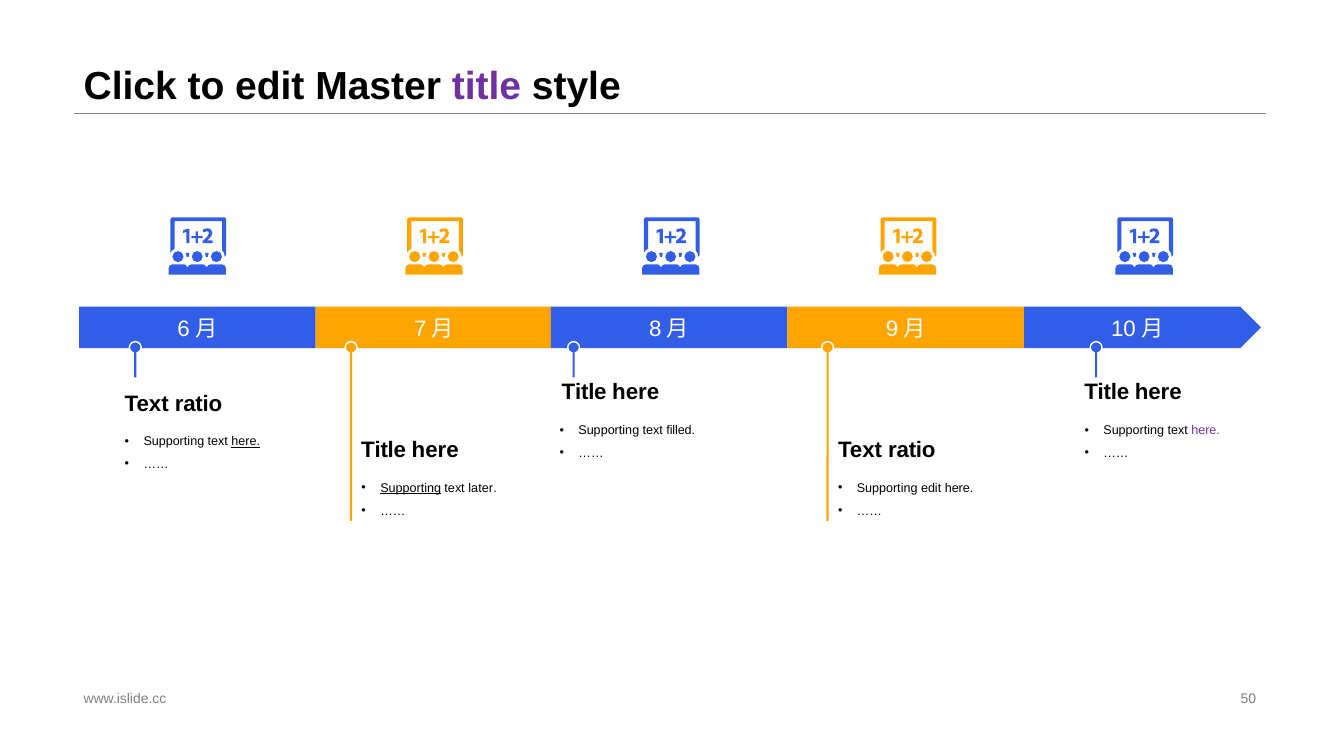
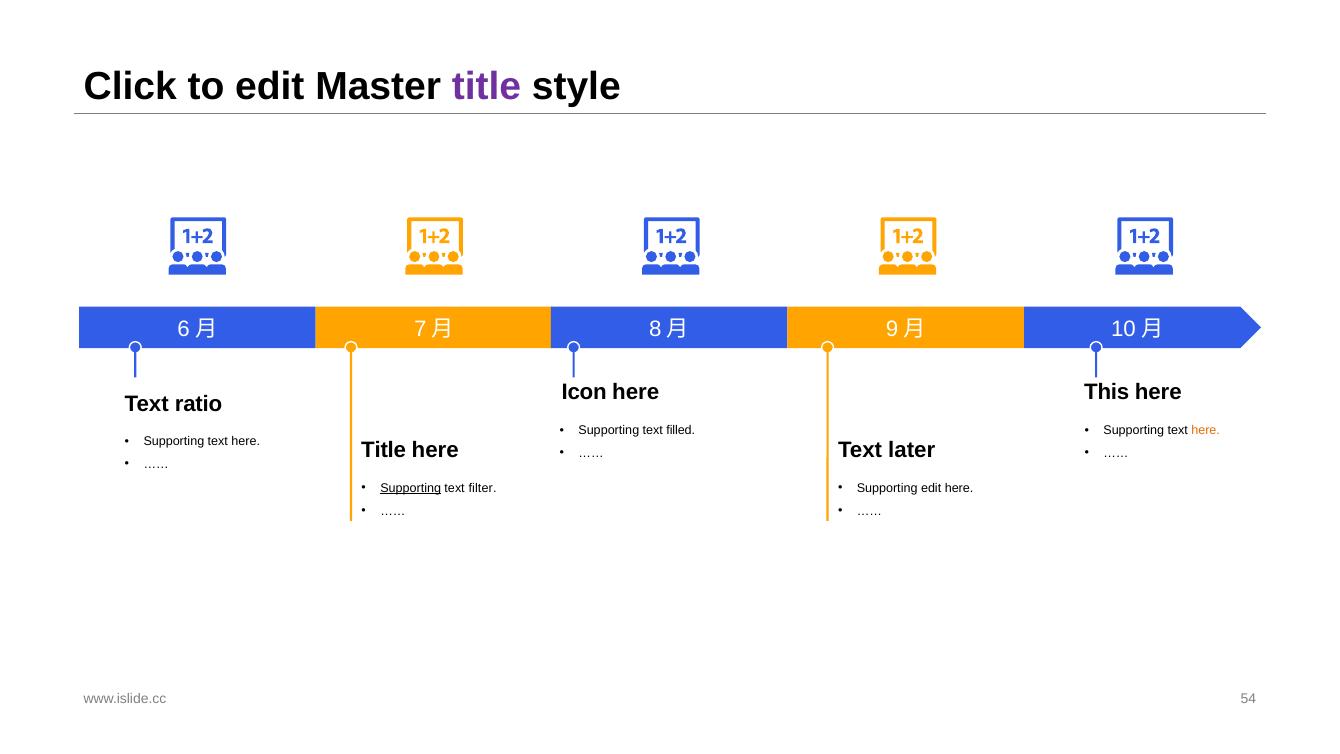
Title: Title -> Icon (584, 392)
Title: Title -> This (1107, 392)
here colour: purple -> orange (1206, 430)
here underline: present -> none (246, 442)
ratio: ratio -> later (912, 450)
later: later -> filter (483, 488)
50: 50 -> 54 (1248, 698)
